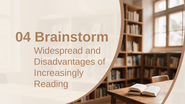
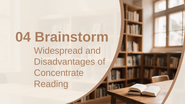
Increasingly: Increasingly -> Concentrate (59, 73)
